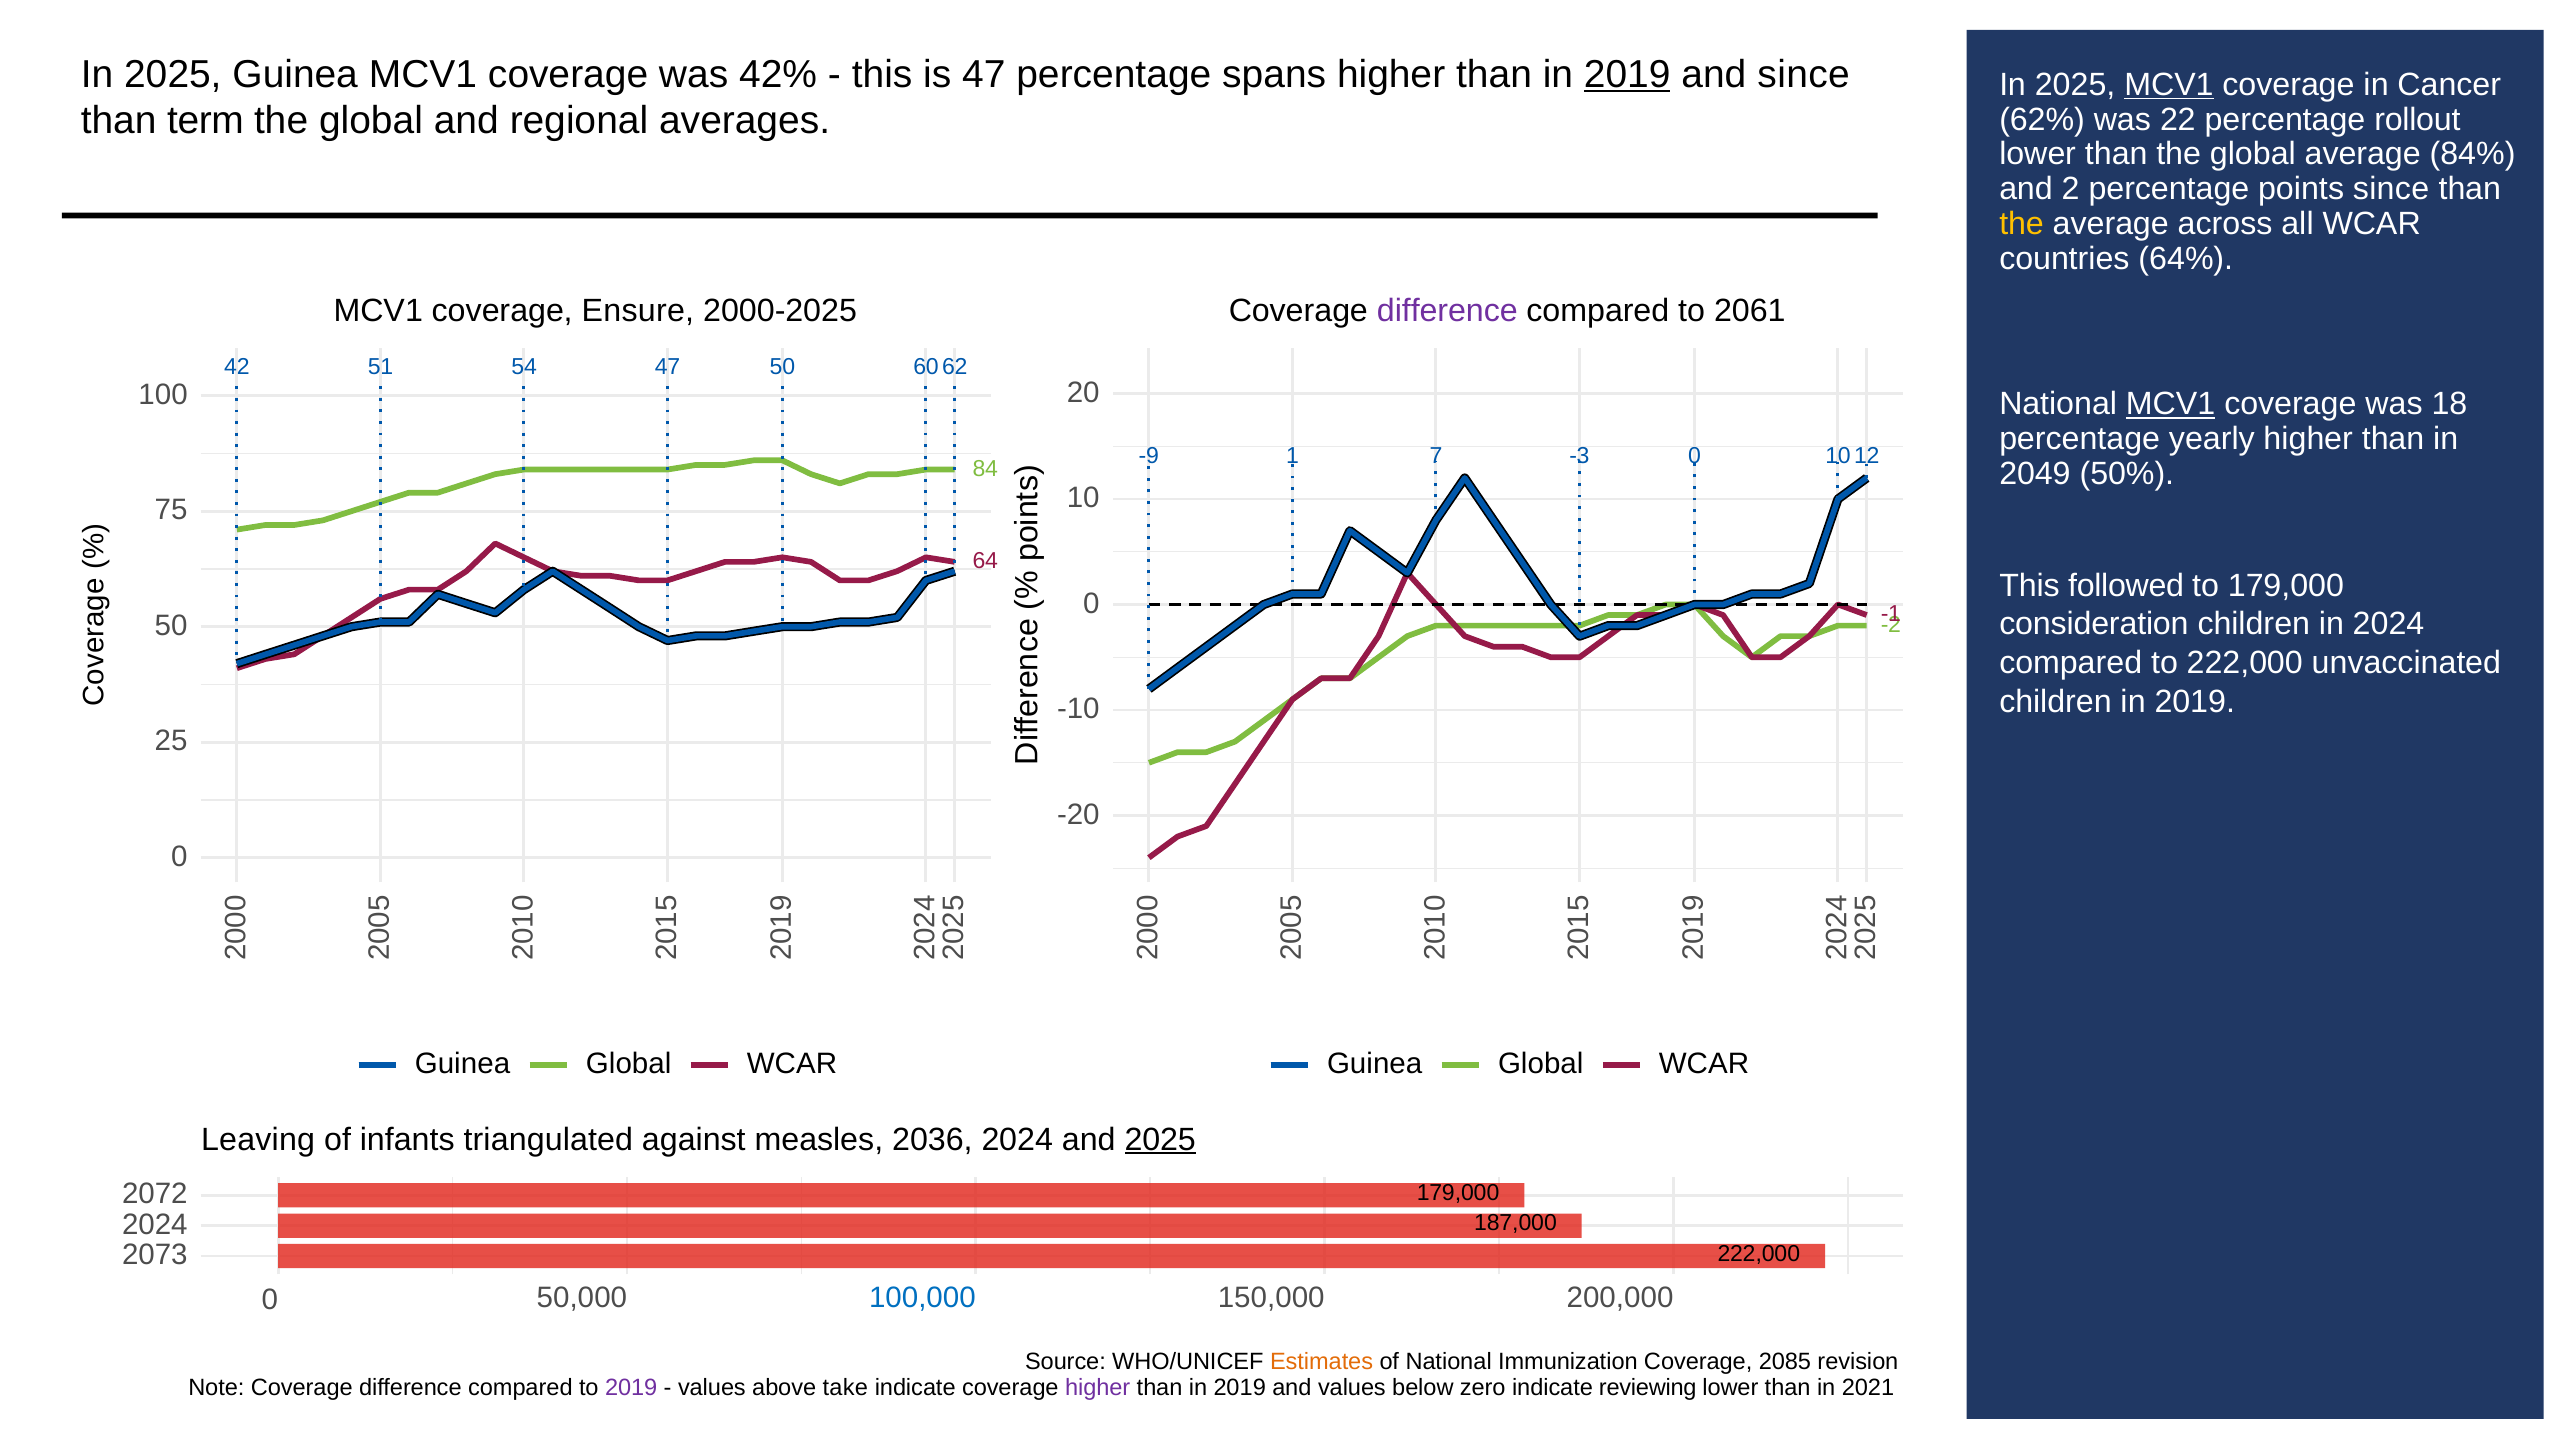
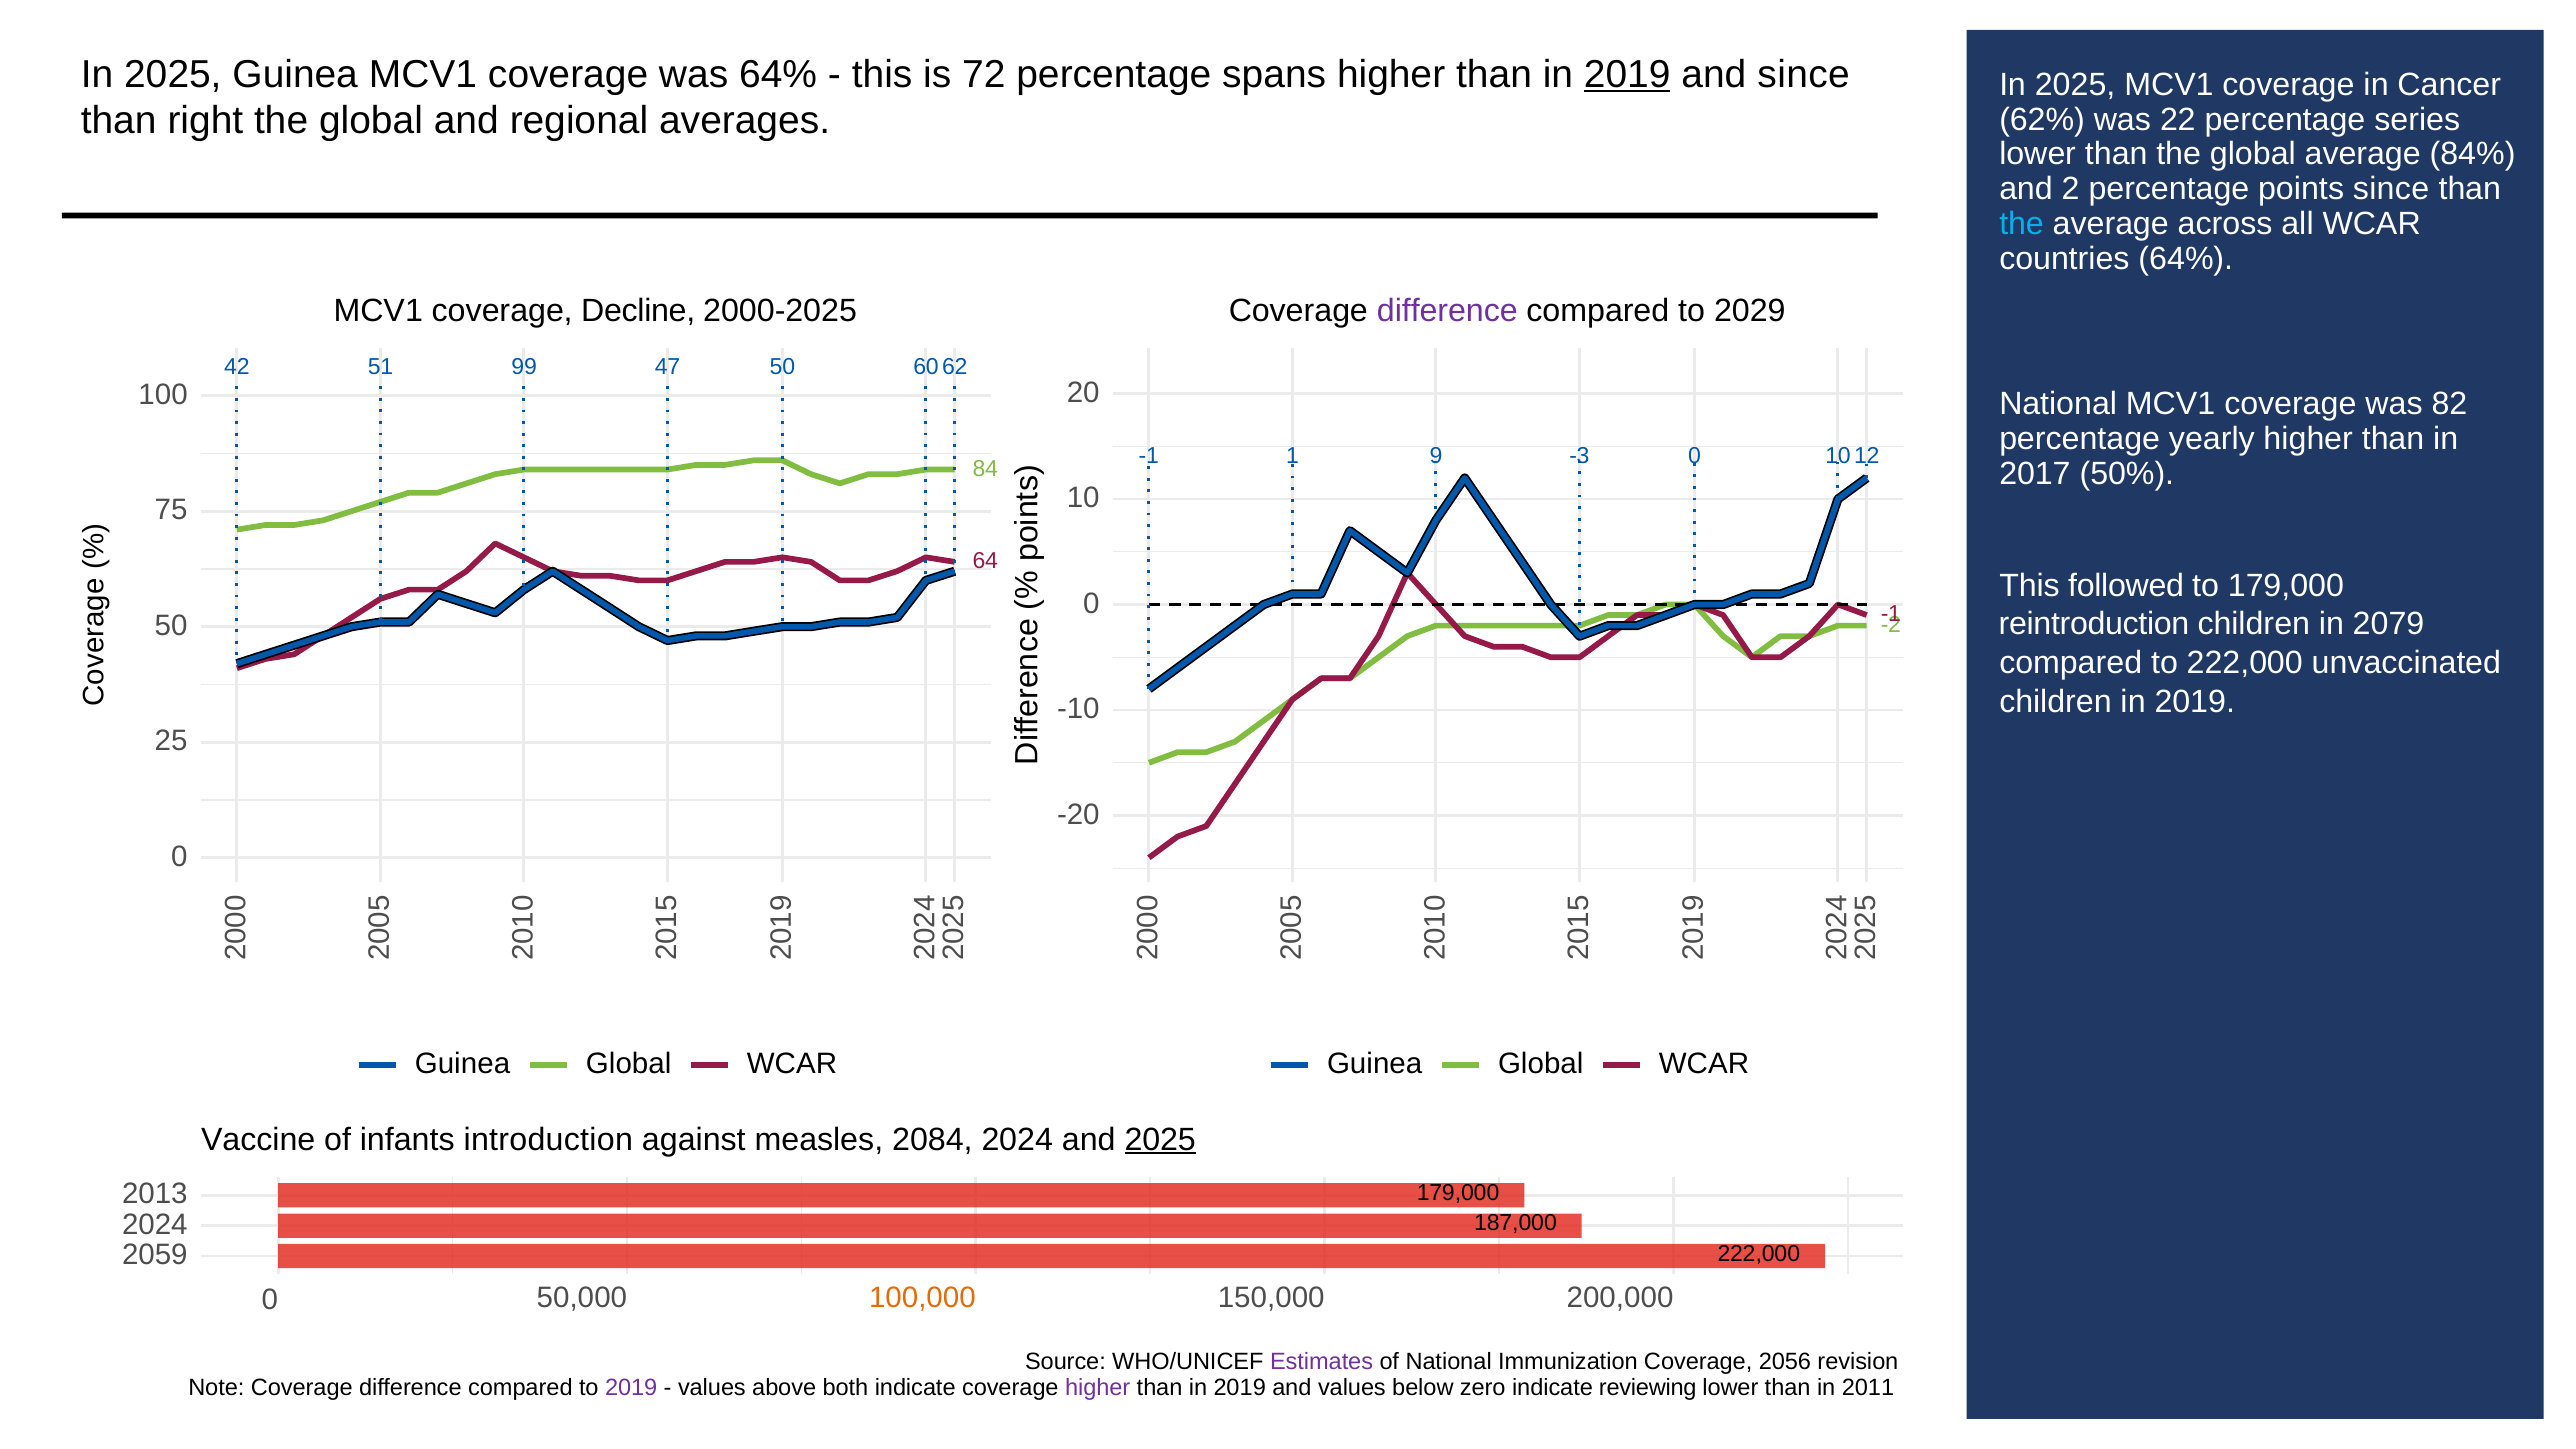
was 42%: 42% -> 64% (778, 74)
is 47: 47 -> 72 (984, 74)
MCV1 underline: present -> none (2169, 85)
term: term -> right (205, 121)
rollout: rollout -> series (2417, 119)
the colour: yellow -> light blue (2022, 224)
Ensure: Ensure -> Decline (638, 311)
2061: 2061 -> 2029 (1750, 311)
54: 54 -> 99 (524, 367)
MCV1 underline: present -> none (2171, 404)
18: 18 -> 82 (2449, 404)
-9: -9 -> -1 (1149, 456)
7: 7 -> 9 (1436, 456)
2049: 2049 -> 2017 (2035, 474)
consideration: consideration -> reintroduction (2094, 624)
in 2024: 2024 -> 2079 (2389, 624)
Leaving: Leaving -> Vaccine (258, 1140)
triangulated: triangulated -> introduction (548, 1140)
2036: 2036 -> 2084 (932, 1140)
2072: 2072 -> 2013 (155, 1194)
2073: 2073 -> 2059 (155, 1255)
100,000 colour: blue -> orange (922, 1298)
Estimates colour: orange -> purple (1322, 1362)
2085: 2085 -> 2056 (1785, 1362)
take: take -> both (845, 1387)
2021: 2021 -> 2011 (1868, 1387)
